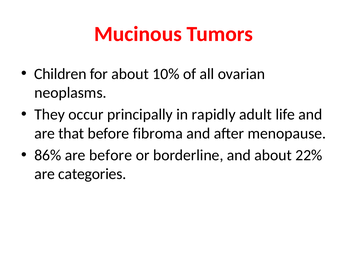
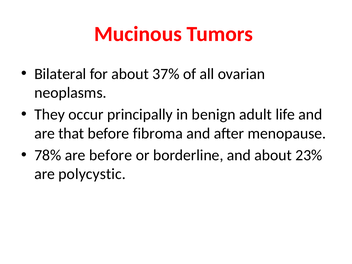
Children: Children -> Bilateral (60, 74)
10%: 10% -> 37% (166, 74)
rapidly: rapidly -> benign (214, 115)
86%: 86% -> 78% (48, 155)
22%: 22% -> 23% (309, 155)
categories: categories -> polycystic (92, 174)
